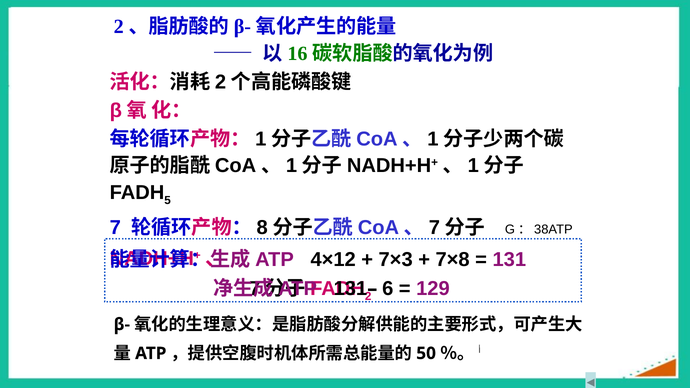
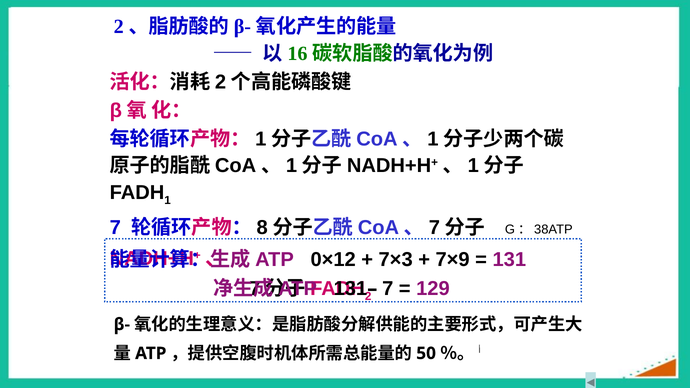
5: 5 -> 1 (168, 201)
4×12: 4×12 -> 0×12 (333, 260)
7×8: 7×8 -> 7×9 (453, 260)
6: 6 -> 7 (388, 289)
